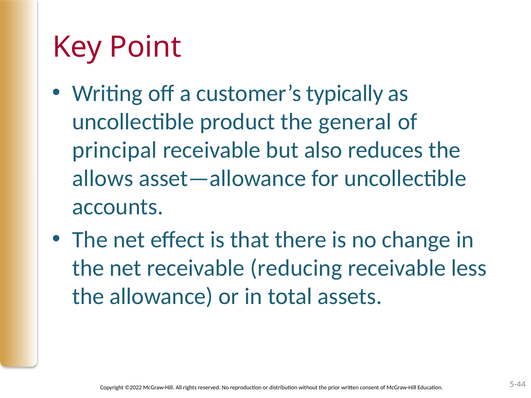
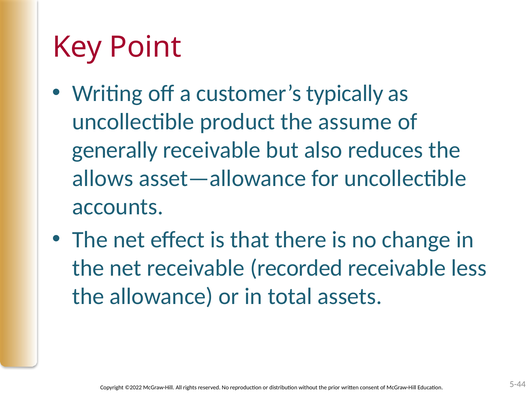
general: general -> assume (355, 122)
principal: principal -> generally (115, 150)
reducing: reducing -> recorded (296, 268)
